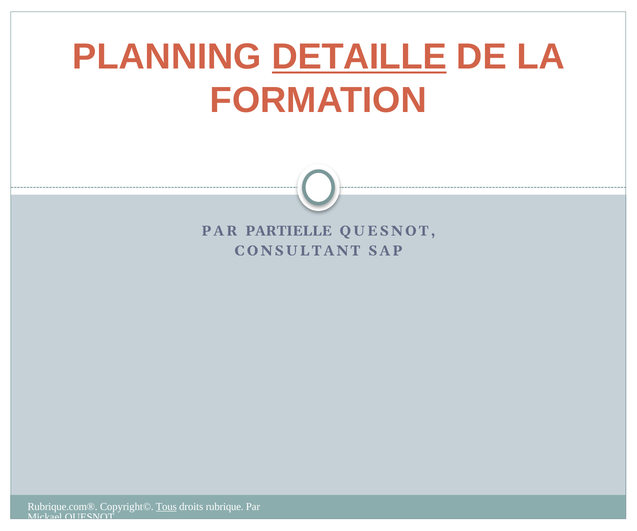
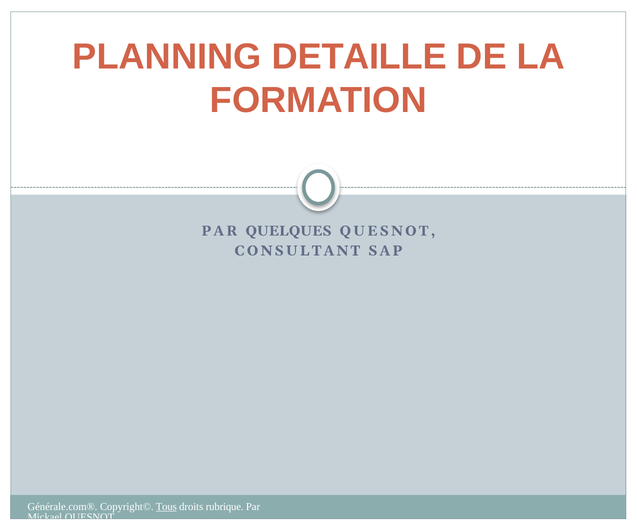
DETAILLE underline: present -> none (359, 57)
PARTIELLE: PARTIELLE -> QUELQUES (288, 231)
Rubrique.com®: Rubrique.com® -> Générale.com® (62, 506)
